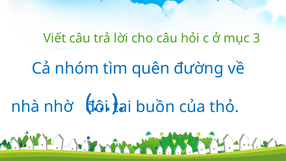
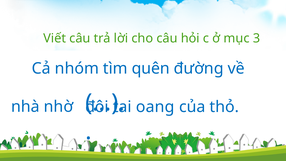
buồn: buồn -> oang (155, 107)
